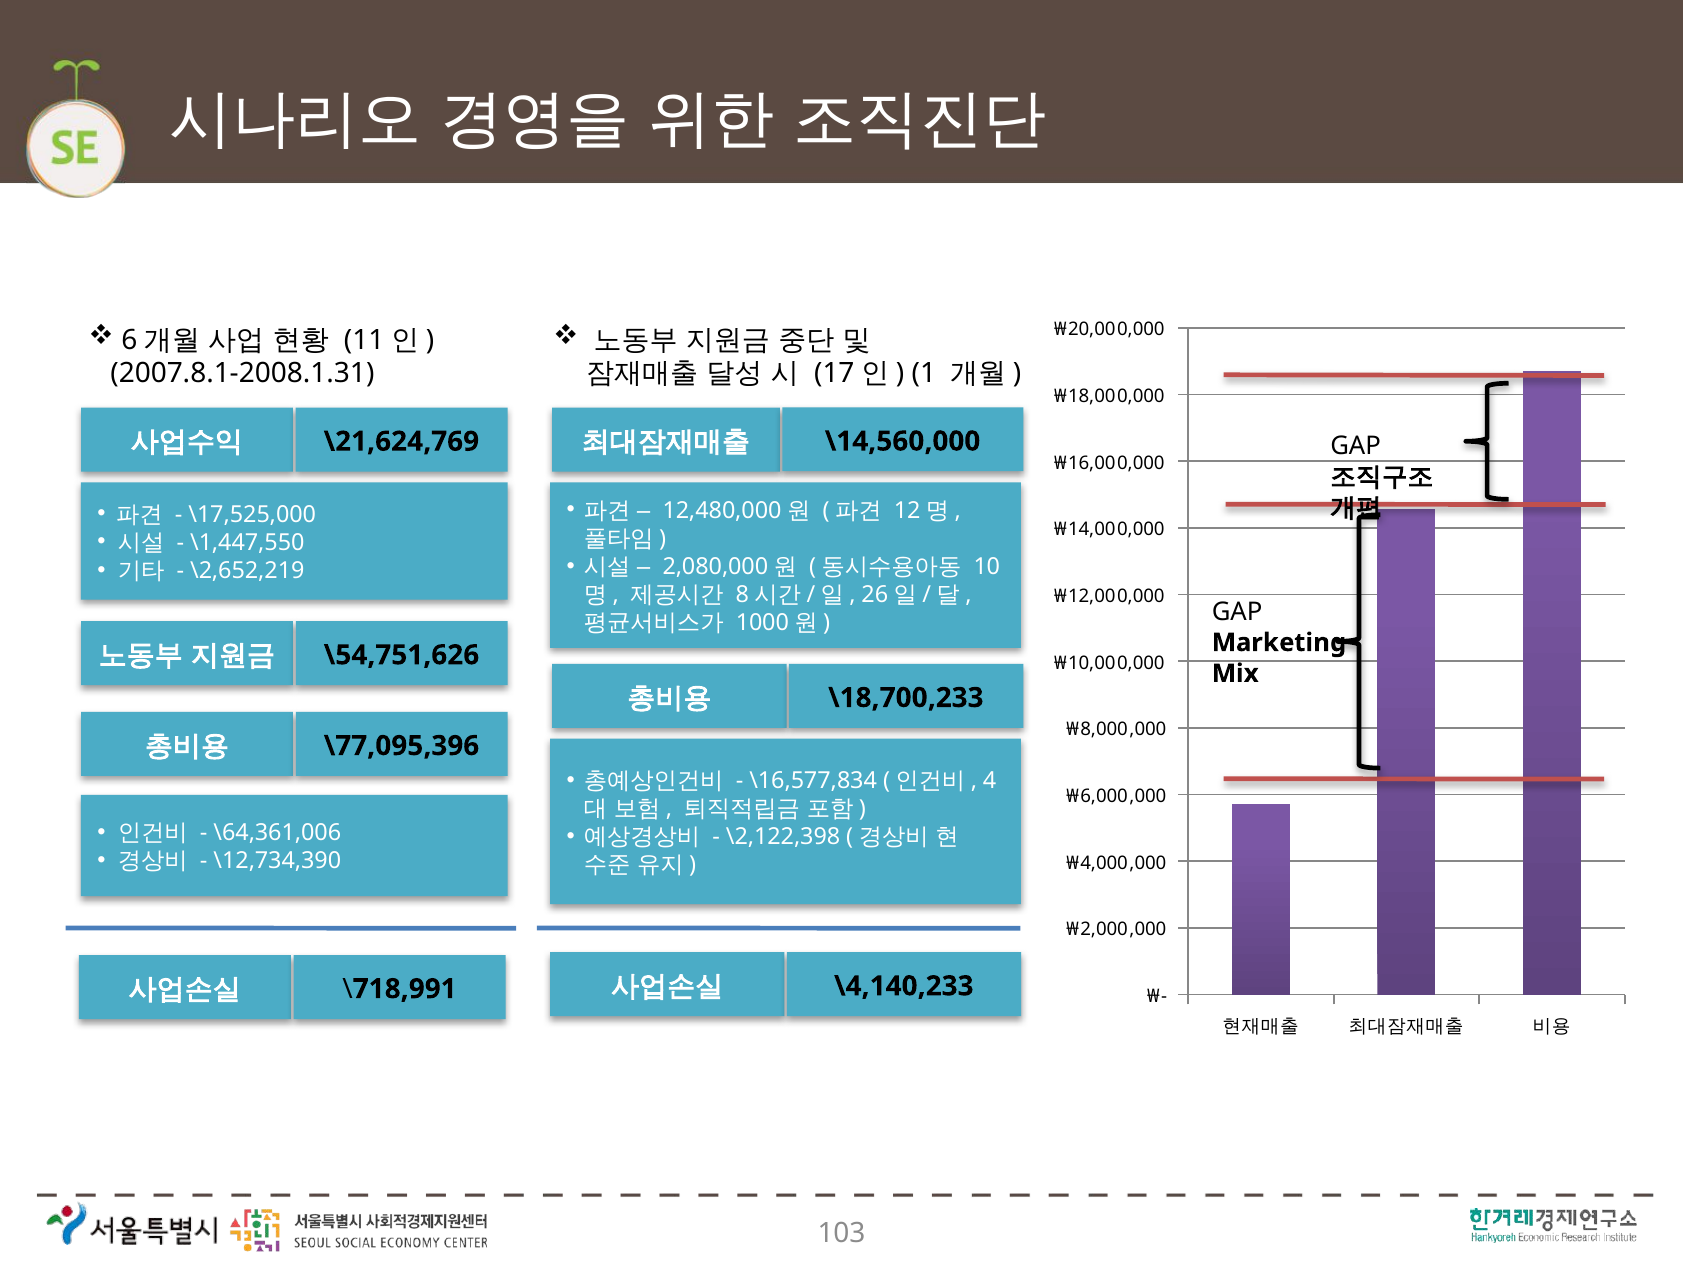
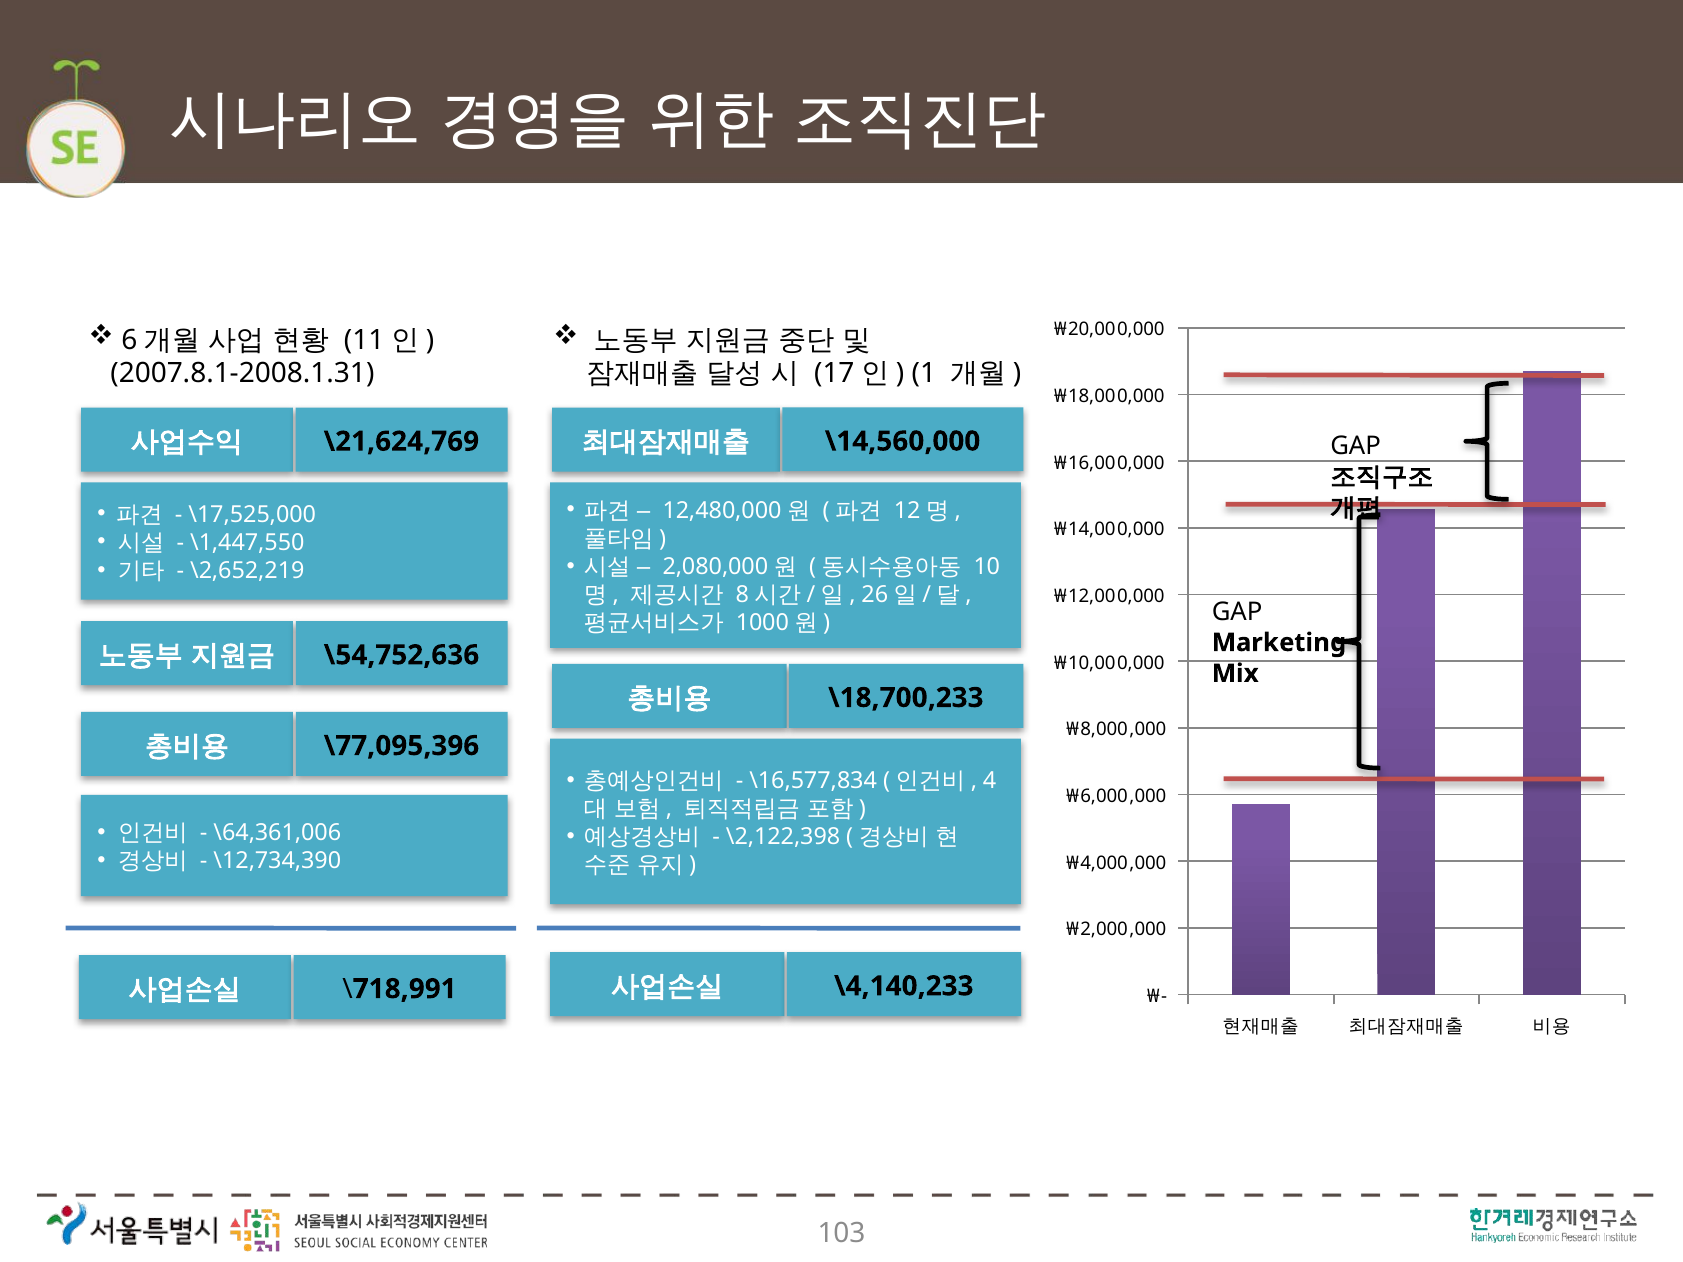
\54,751,626: \54,751,626 -> \54,752,636 (402, 655)
